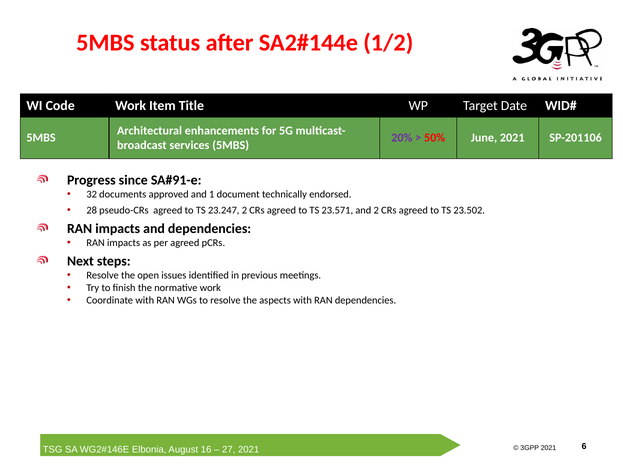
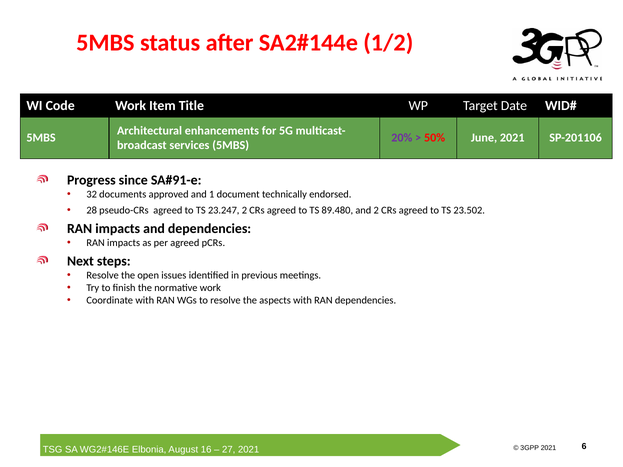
23.571: 23.571 -> 89.480 (337, 210)
